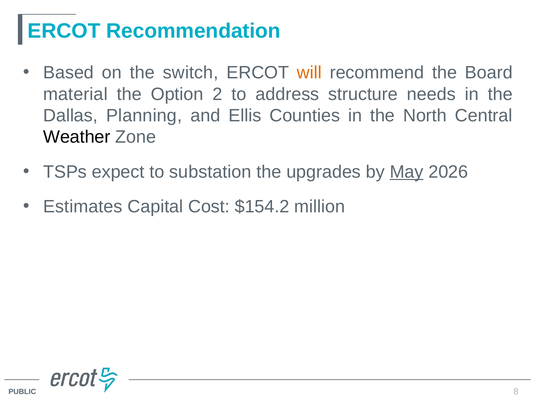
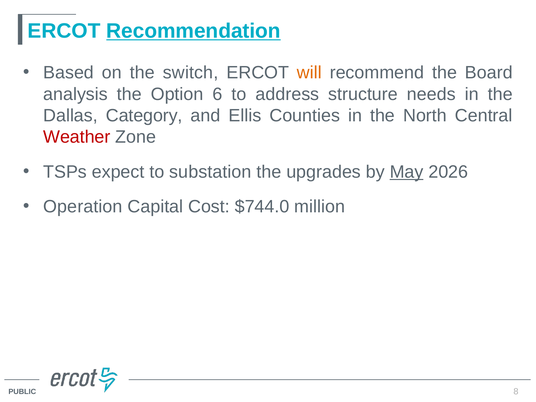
Recommendation underline: none -> present (193, 31)
material: material -> analysis (76, 94)
2: 2 -> 6 (218, 94)
Planning: Planning -> Category (144, 116)
Weather colour: black -> red (77, 137)
Estimates: Estimates -> Operation (83, 207)
$154.2: $154.2 -> $744.0 (262, 207)
